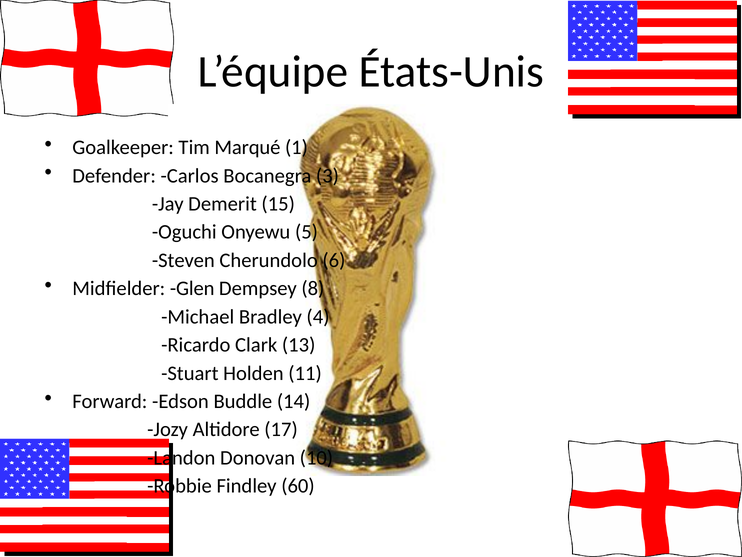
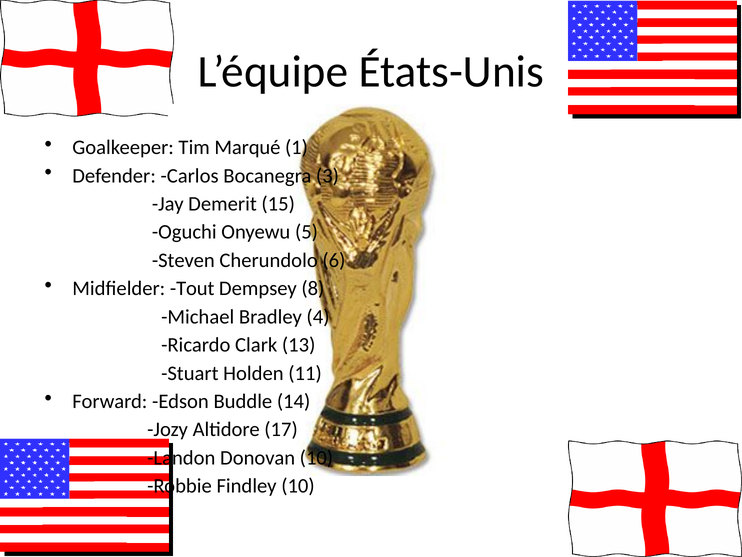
Glen: Glen -> Tout (192, 288)
Findley 60: 60 -> 10 (298, 486)
